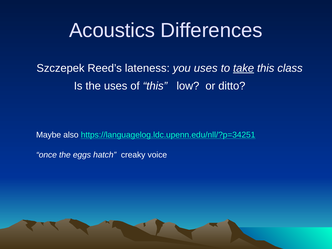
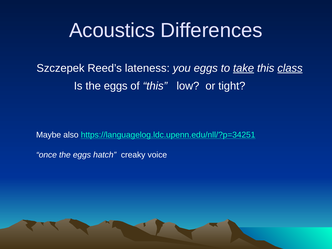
you uses: uses -> eggs (206, 68)
class underline: none -> present (290, 68)
Is the uses: uses -> eggs (116, 86)
ditto: ditto -> tight (232, 86)
